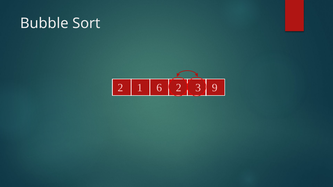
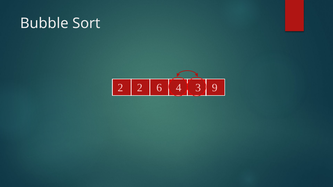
2 1: 1 -> 2 (140, 88)
6 2: 2 -> 4 (179, 88)
